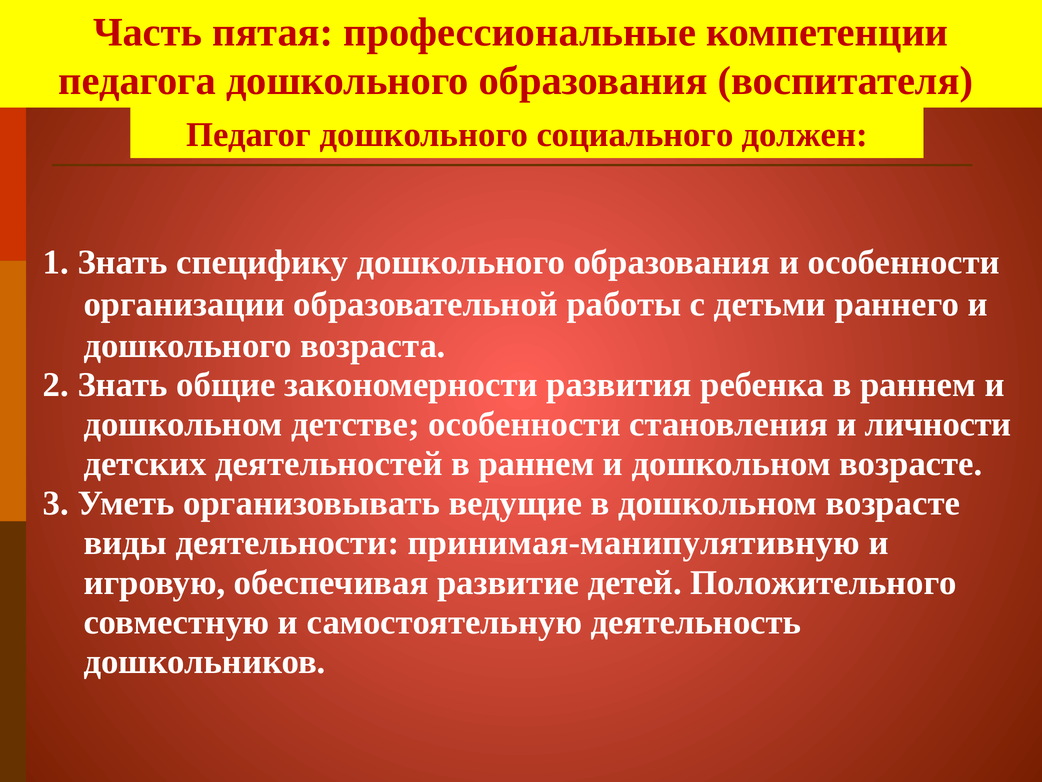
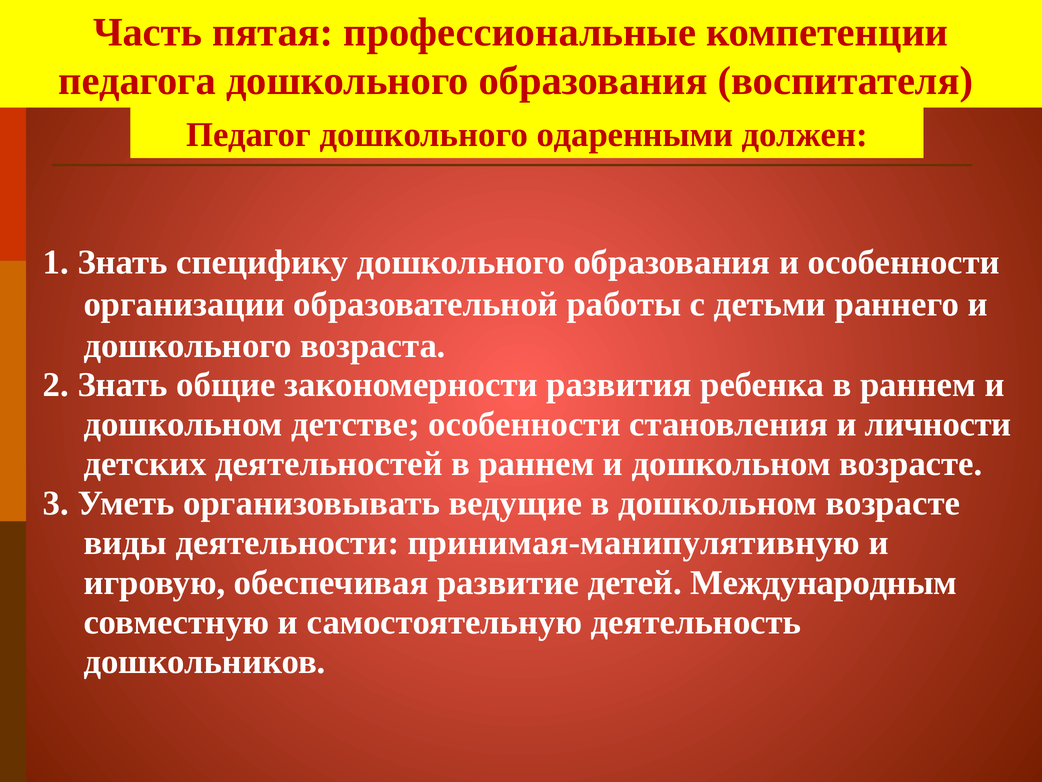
социального: социального -> одаренными (635, 135)
Положительного: Положительного -> Международным (824, 582)
